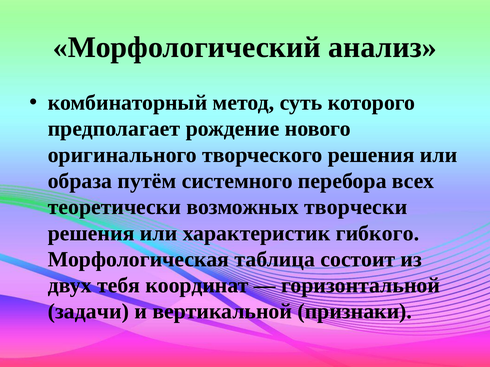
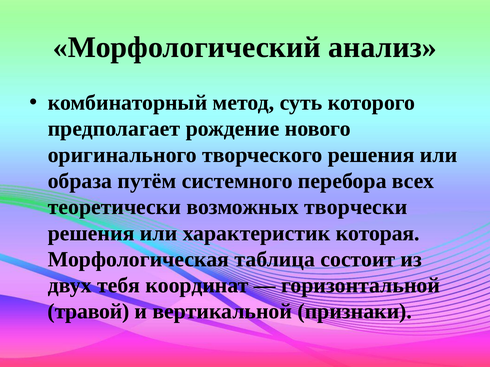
гибкого: гибкого -> которая (378, 233)
задачи: задачи -> травой (89, 312)
